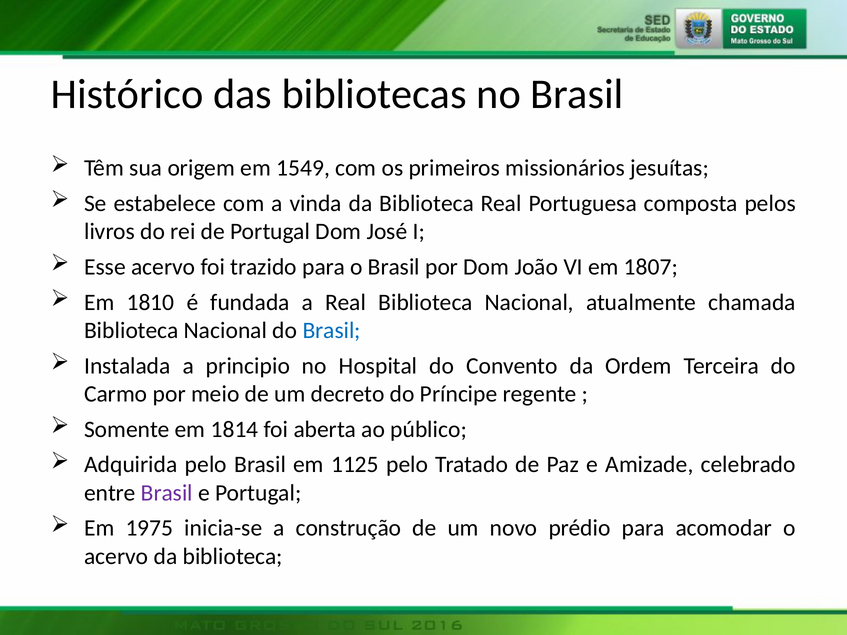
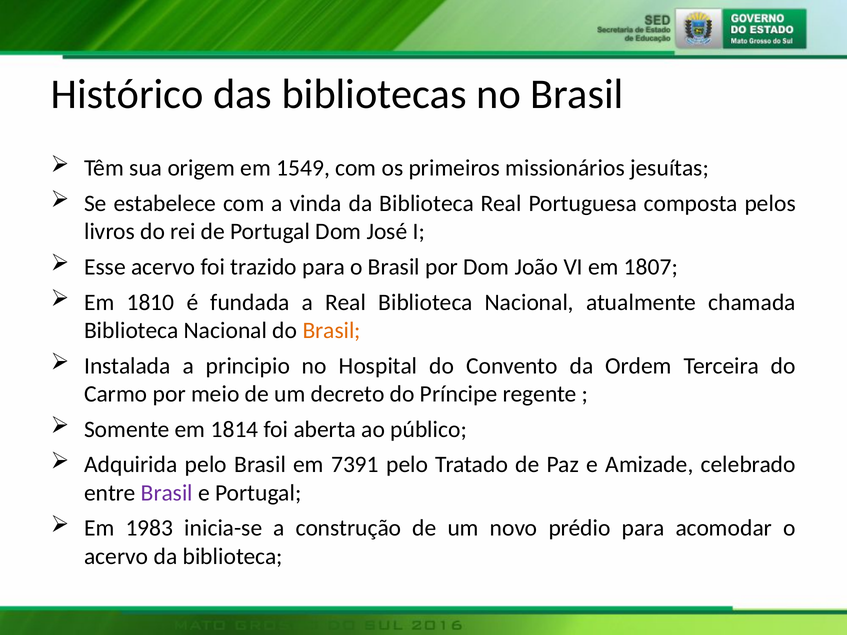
Brasil colour: blue -> orange (332, 331)
1125: 1125 -> 7391 (355, 465)
1975: 1975 -> 1983 (149, 528)
